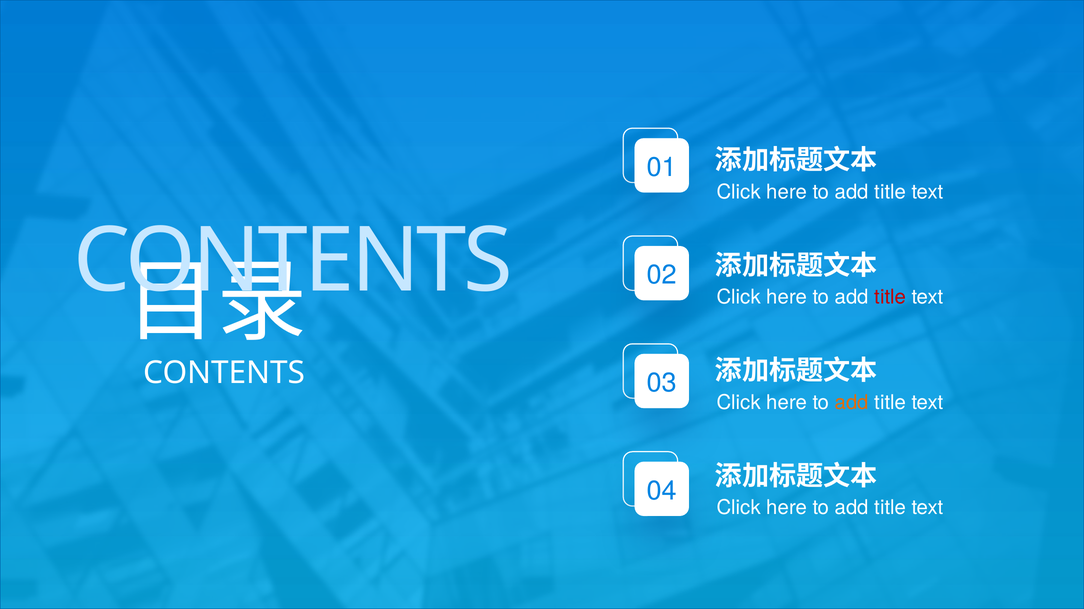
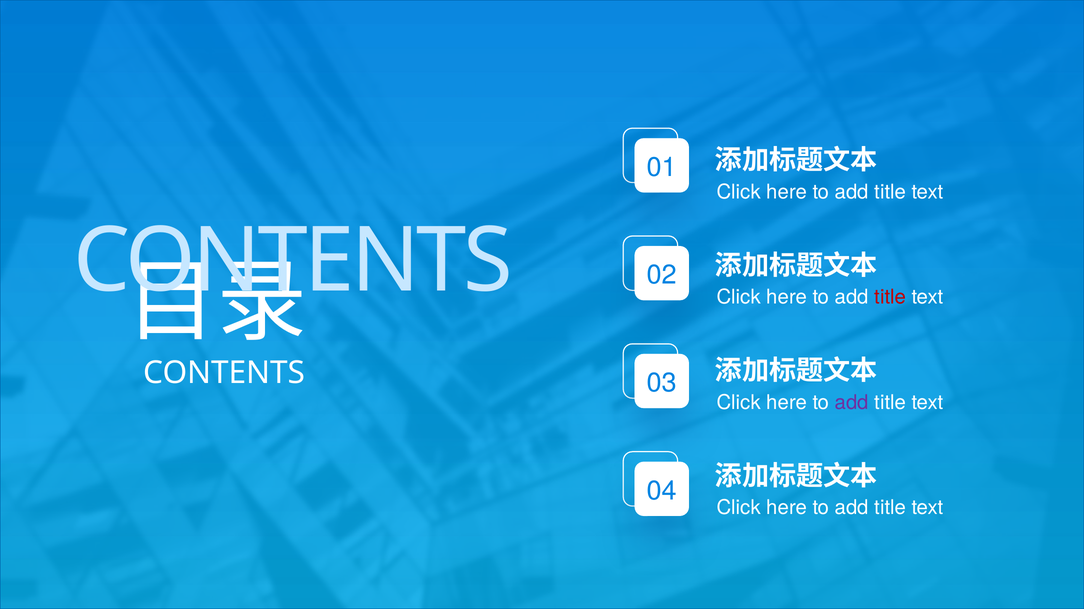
add colour: orange -> purple (852, 403)
